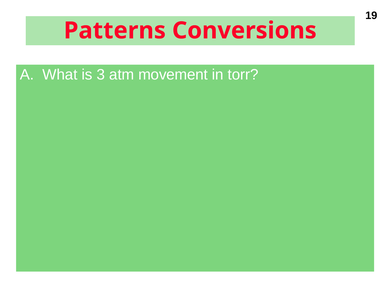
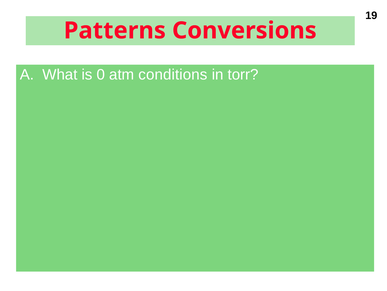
3: 3 -> 0 (101, 74)
movement: movement -> conditions (173, 74)
